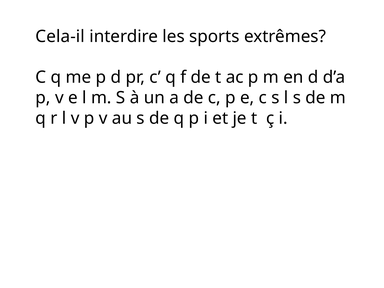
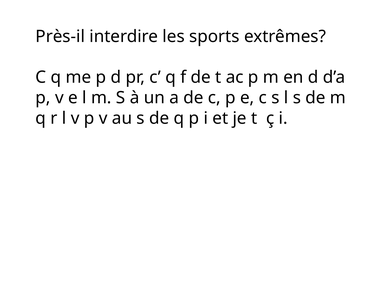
Cela-il: Cela-il -> Près-il (60, 36)
